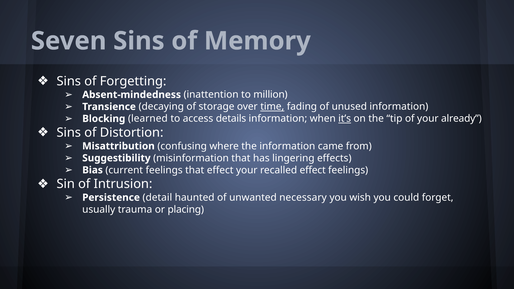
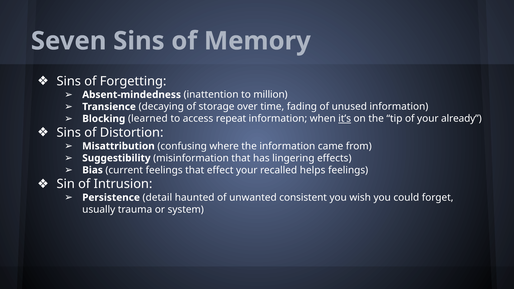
time underline: present -> none (272, 107)
details: details -> repeat (231, 119)
recalled effect: effect -> helps (313, 170)
necessary: necessary -> consistent (303, 198)
placing: placing -> system (186, 210)
